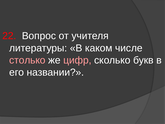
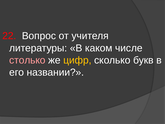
цифр colour: pink -> yellow (77, 60)
